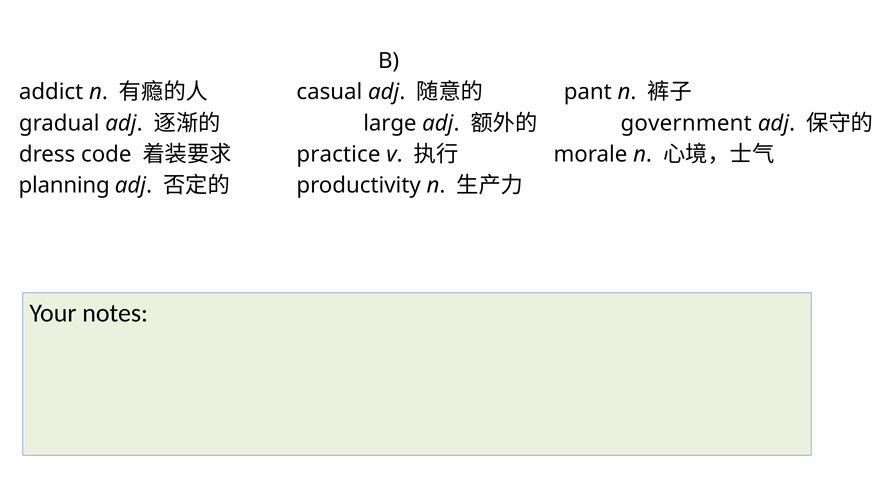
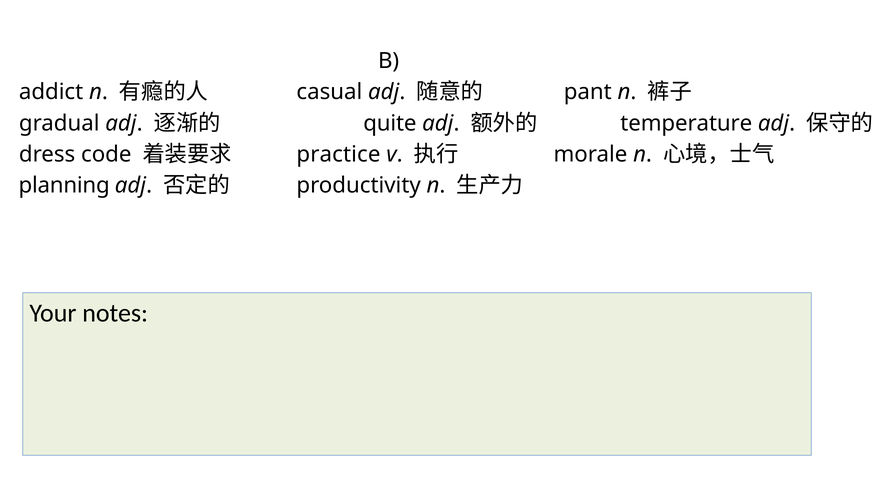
large: large -> quite (390, 123)
government: government -> temperature (686, 123)
